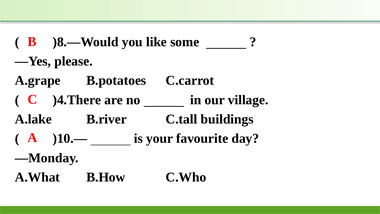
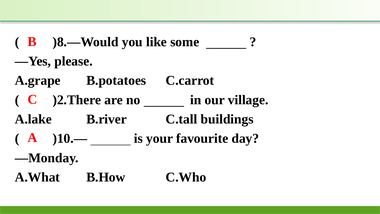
)4.There: )4.There -> )2.There (77, 100)
